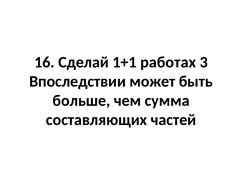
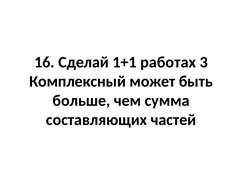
Впоследствии: Впоследствии -> Комплексный (78, 82)
